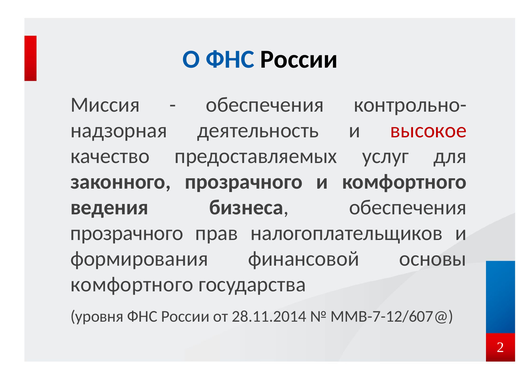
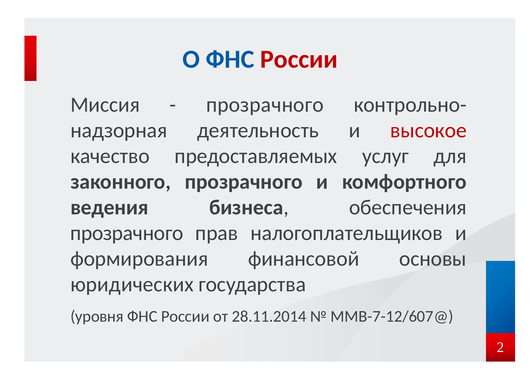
России colour: black -> red (299, 59)
обеспечения: обеспечения -> прозрачного (265, 105)
комфортного: комфортного -> юридических (132, 284)
